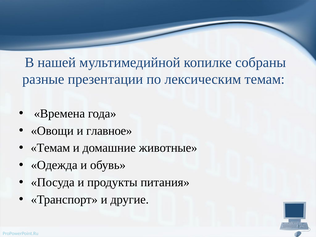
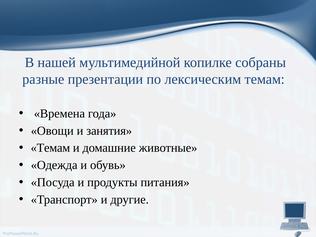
главное: главное -> занятия (109, 131)
